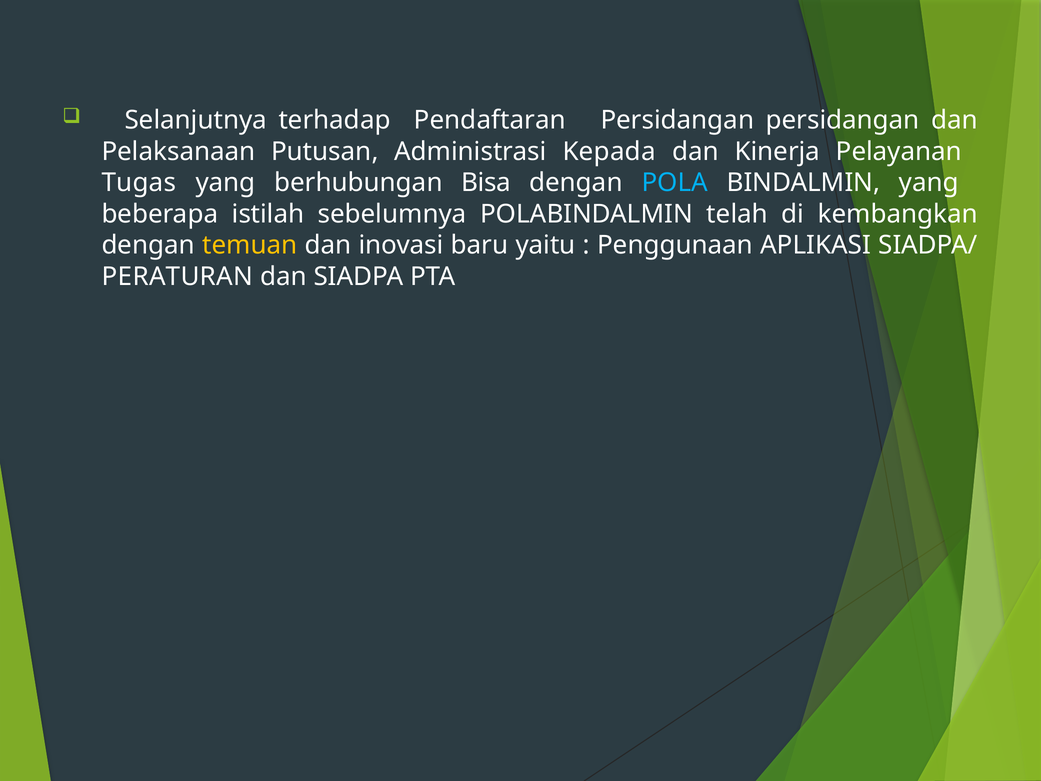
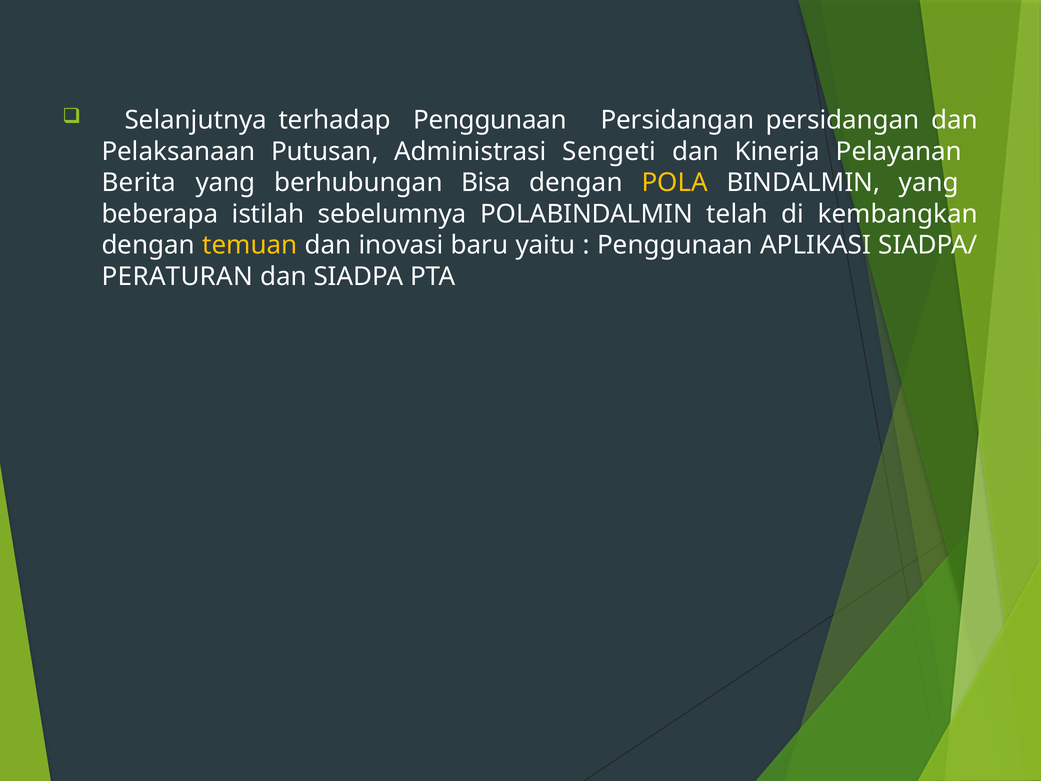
terhadap Pendaftaran: Pendaftaran -> Penggunaan (490, 120)
Kepada: Kepada -> Sengeti (609, 151)
Tugas: Tugas -> Berita (139, 183)
POLA colour: light blue -> yellow (675, 183)
